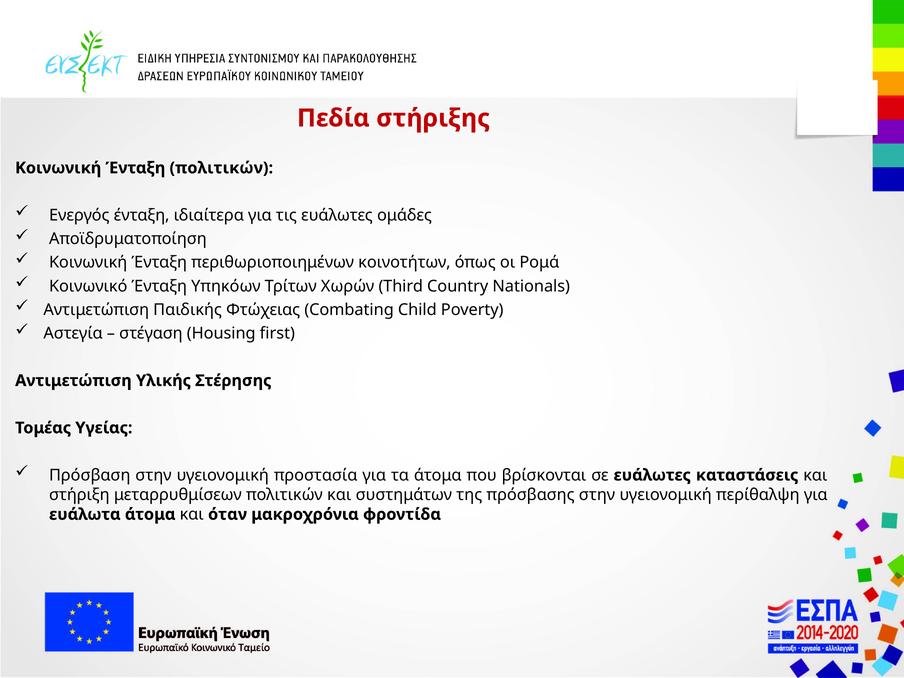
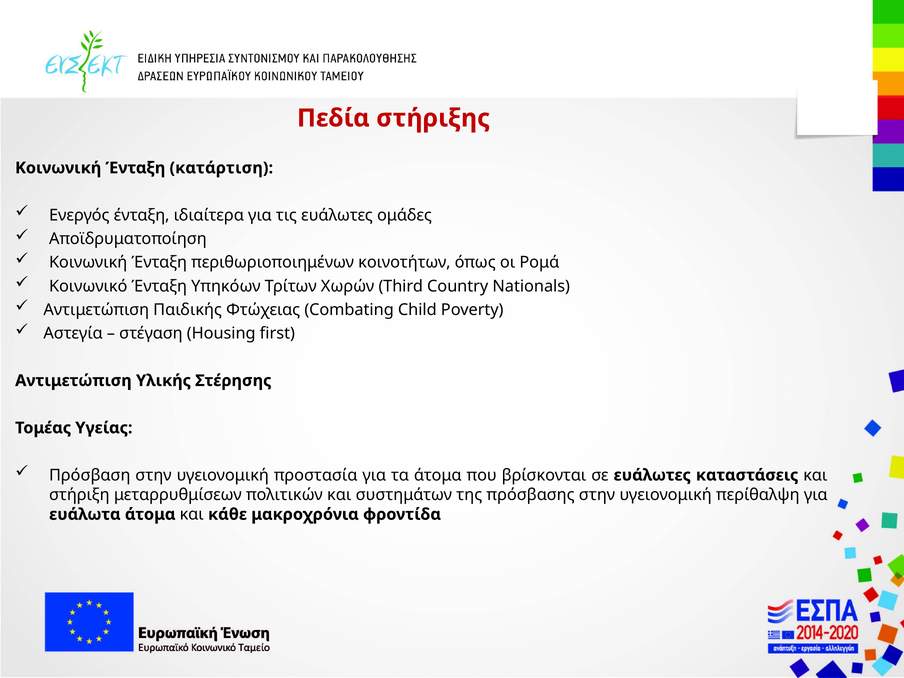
Ένταξη πολιτικών: πολιτικών -> κατάρτιση (221, 168)
όταν: όταν -> κάθε (228, 514)
